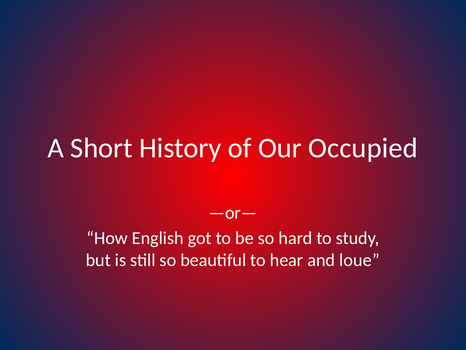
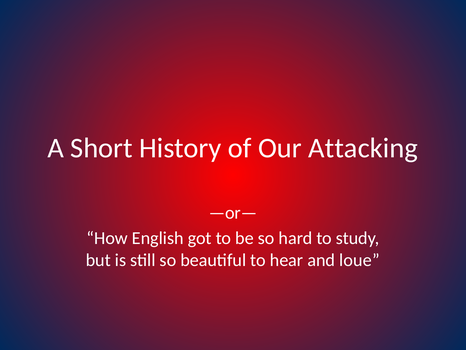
Occupied: Occupied -> Attacking (363, 148)
